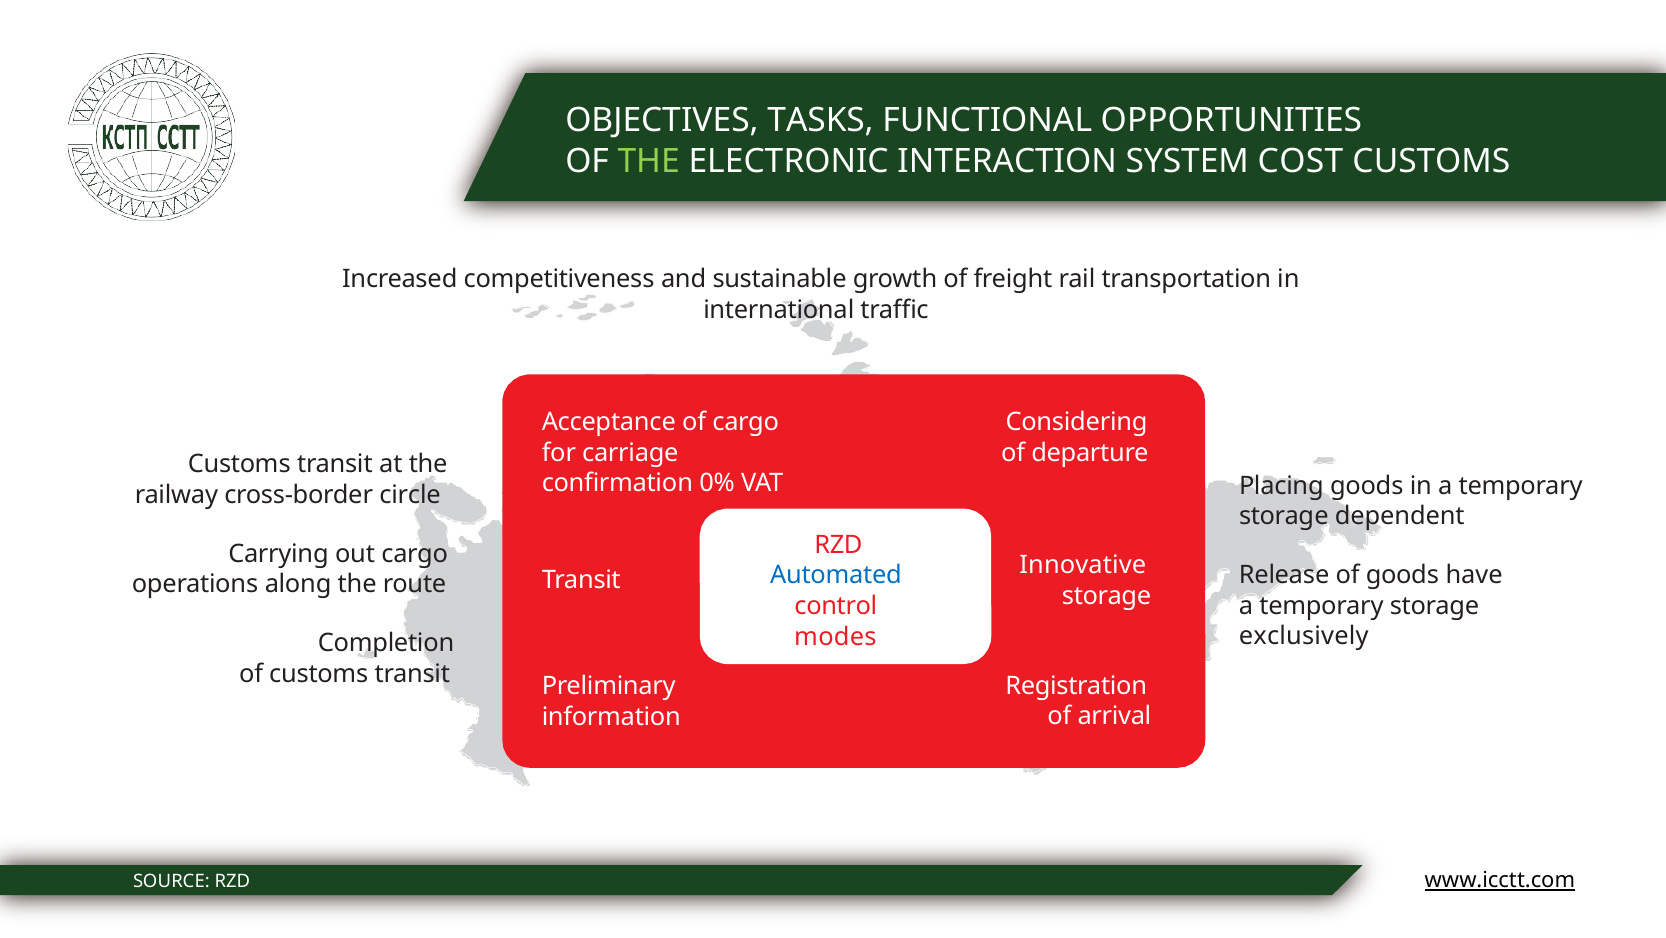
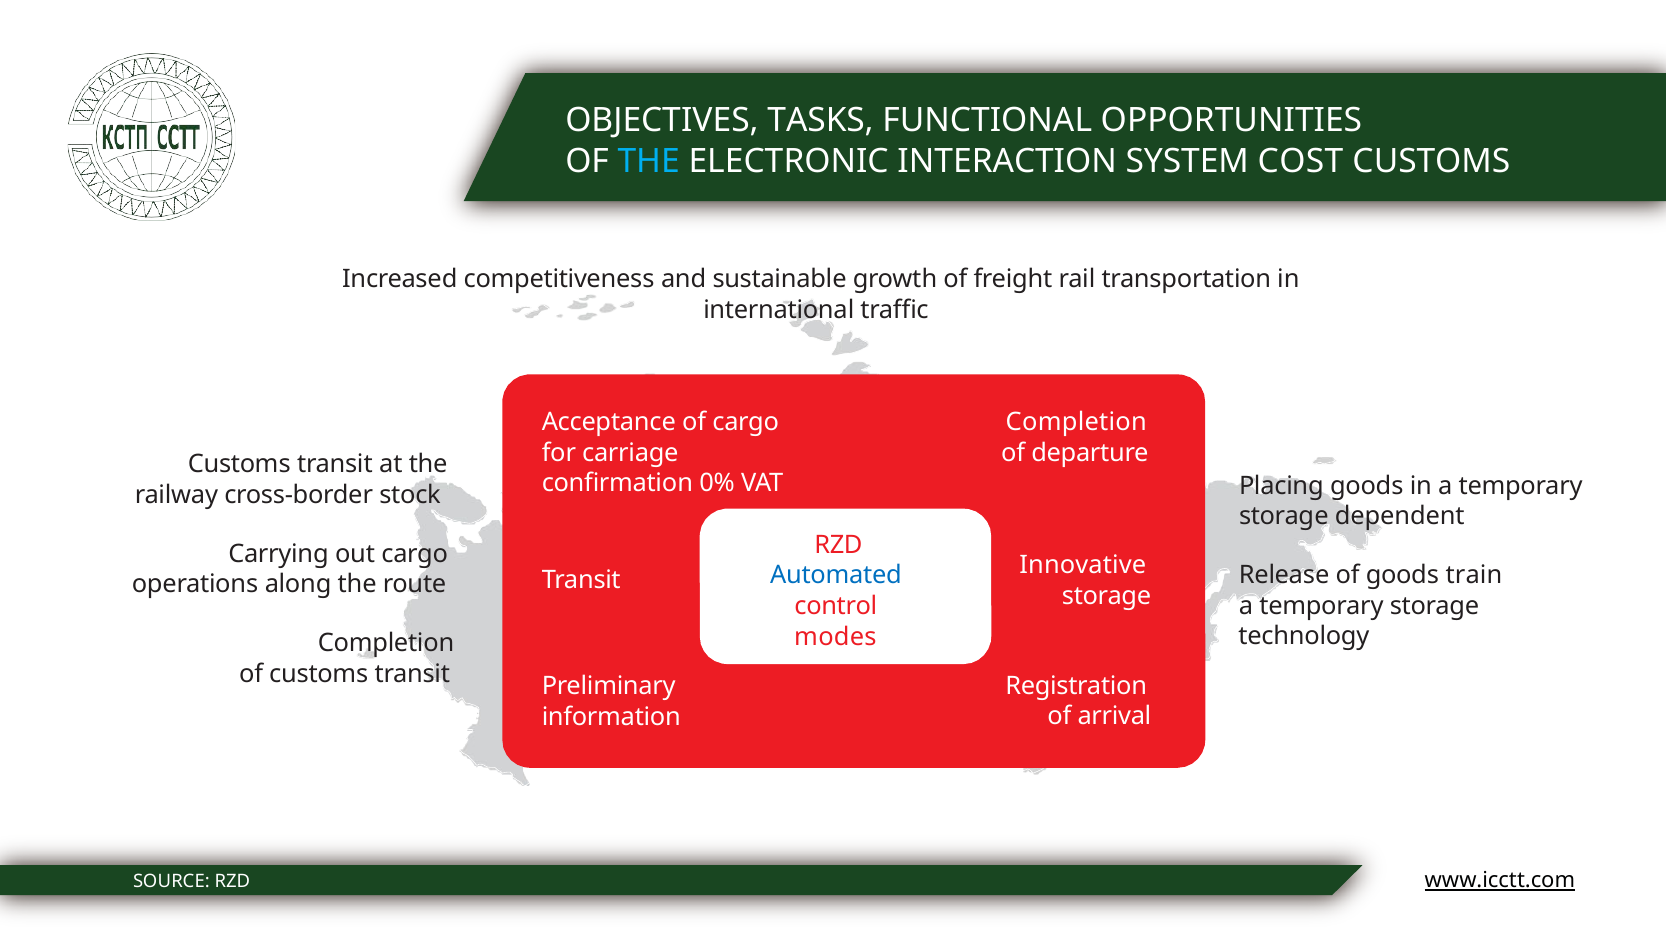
THE colour: light green -> light blue (649, 161)
Considering: Considering -> Сompletion (1076, 423)
circle: circle -> stock (410, 495)
have: have -> train (1474, 576)
exclusively: exclusively -> technology (1304, 637)
